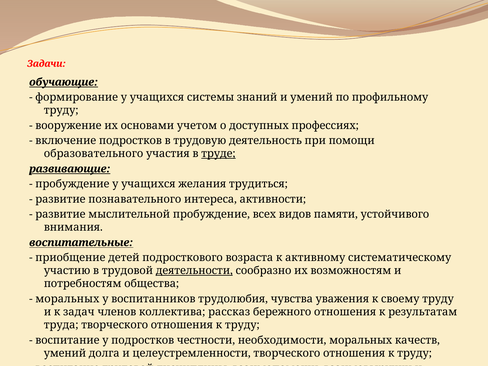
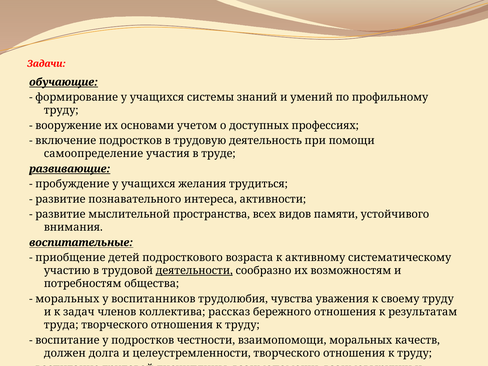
образовательного: образовательного -> самоопределение (94, 154)
труде underline: present -> none (218, 154)
мыслительной пробуждение: пробуждение -> пространства (211, 214)
честности необходимости: необходимости -> взаимопомощи (282, 340)
умений: умений -> должен (65, 353)
